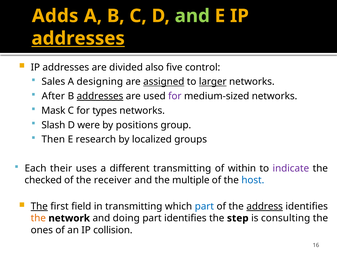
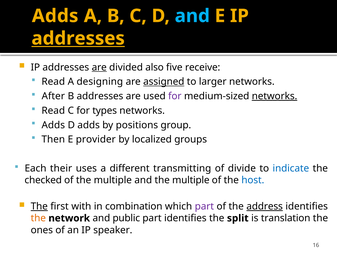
and colour: light green -> light blue (192, 16)
are underline: none -> present (99, 67)
control: control -> receive (203, 67)
Sales: Sales -> Read (53, 82)
larger underline: present -> none (213, 82)
addresses underline: present -> none (100, 96)
networks underline: none -> present (275, 96)
Mask: Mask -> Read (53, 110)
Slash: Slash -> Adds (53, 125)
D were: were -> adds (89, 125)
research: research -> provider (96, 139)
within: within -> divide (242, 168)
indicate colour: purple -> blue (291, 168)
of the receiver: receiver -> multiple (113, 180)
field: field -> with (81, 206)
in transmitting: transmitting -> combination (134, 206)
part colour: blue -> purple (204, 206)
doing: doing -> public (126, 218)
step: step -> split (238, 218)
consulting: consulting -> translation (286, 218)
collision: collision -> speaker (113, 230)
